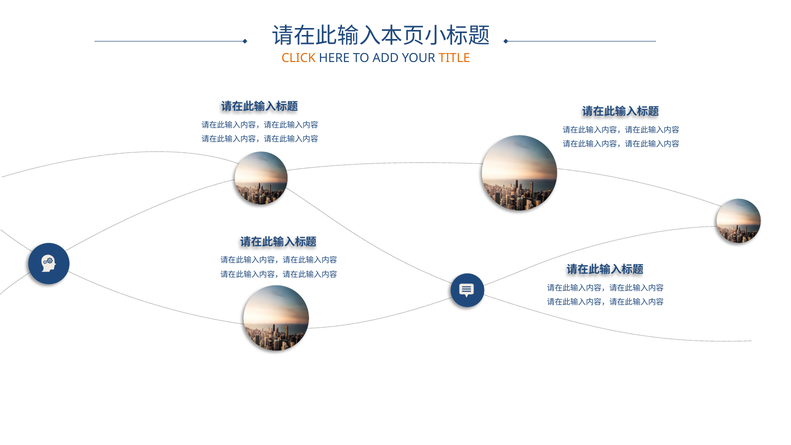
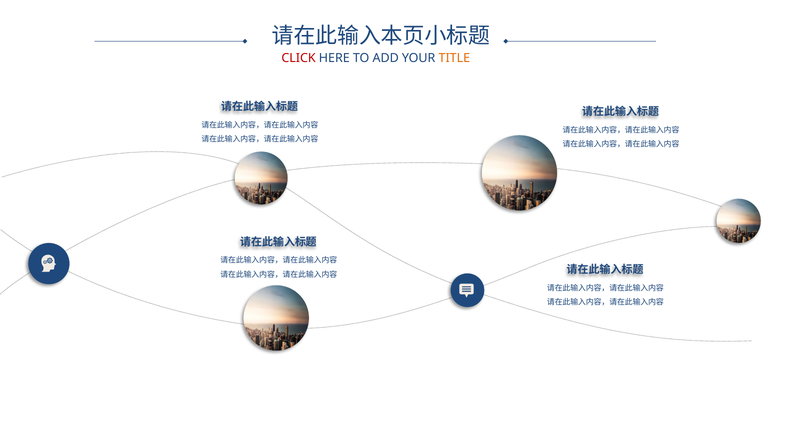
CLICK colour: orange -> red (299, 58)
